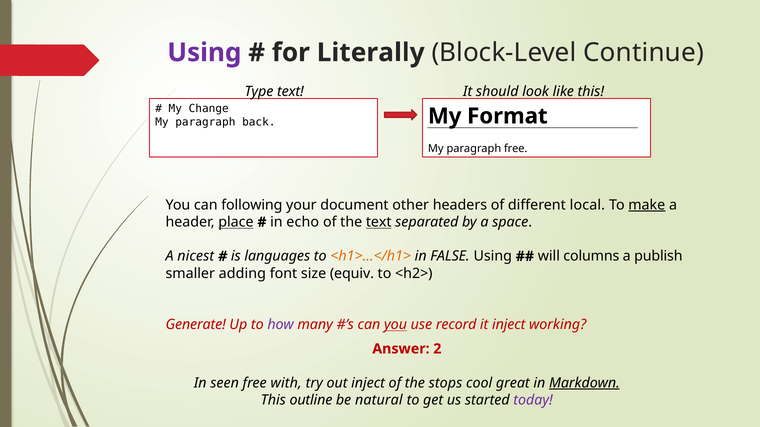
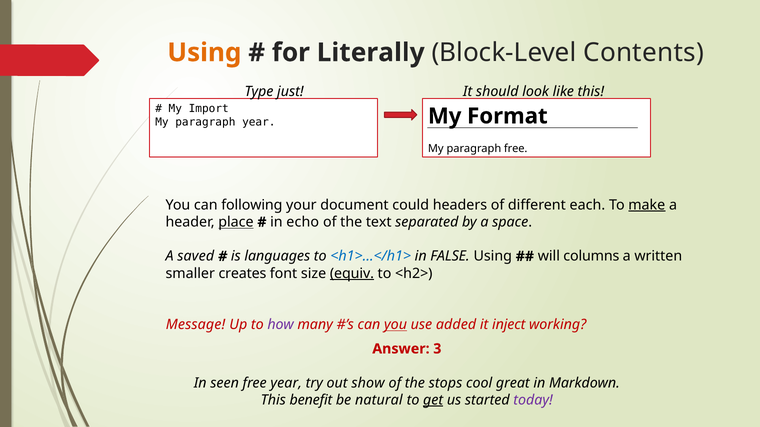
Using colour: purple -> orange (204, 53)
Continue: Continue -> Contents (644, 53)
Type text: text -> just (290, 92)
Change: Change -> Import (209, 109)
paragraph back: back -> year (259, 122)
other: other -> could (411, 205)
local: local -> each (587, 205)
text underline: present -> none (379, 222)
nicest: nicest -> saved (196, 257)
<h1>…</h1> colour: orange -> blue (371, 257)
publish: publish -> written (658, 257)
adding: adding -> creates (242, 274)
equiv underline: none -> present (352, 274)
Generate: Generate -> Message (196, 325)
record: record -> added (456, 325)
2: 2 -> 3 (437, 349)
free with: with -> year (286, 383)
out inject: inject -> show (368, 383)
Markdown underline: present -> none (584, 383)
outline: outline -> benefit (311, 400)
get underline: none -> present (433, 400)
